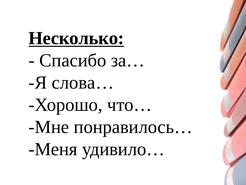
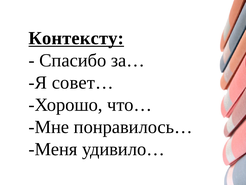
Несколько: Несколько -> Контексту (76, 38)
слова…: слова… -> совет… (83, 82)
